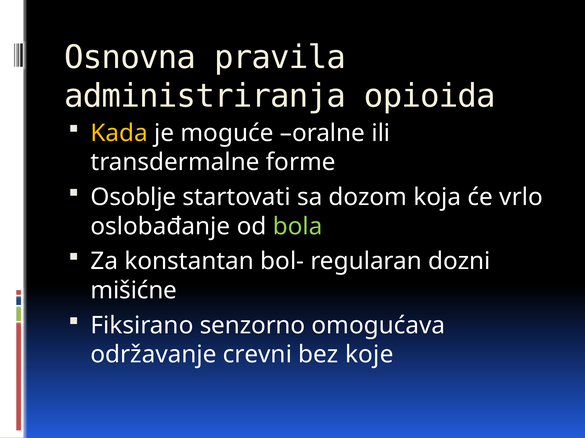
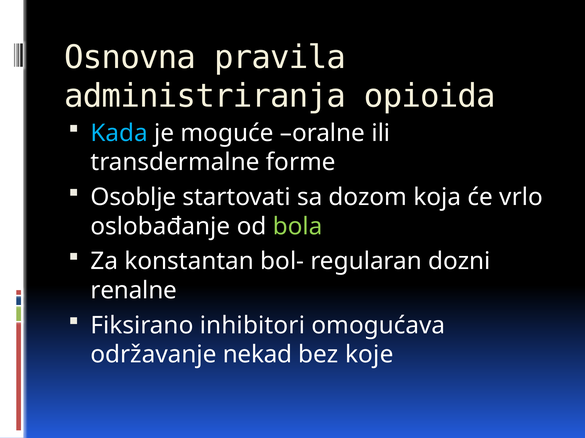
Kada colour: yellow -> light blue (119, 133)
mišićne: mišićne -> renalne (134, 291)
senzorno: senzorno -> inhibitori (252, 326)
crevni: crevni -> nekad (258, 355)
